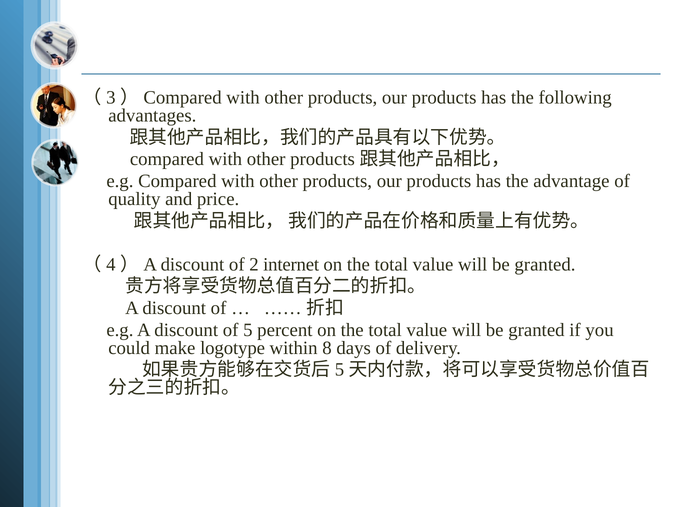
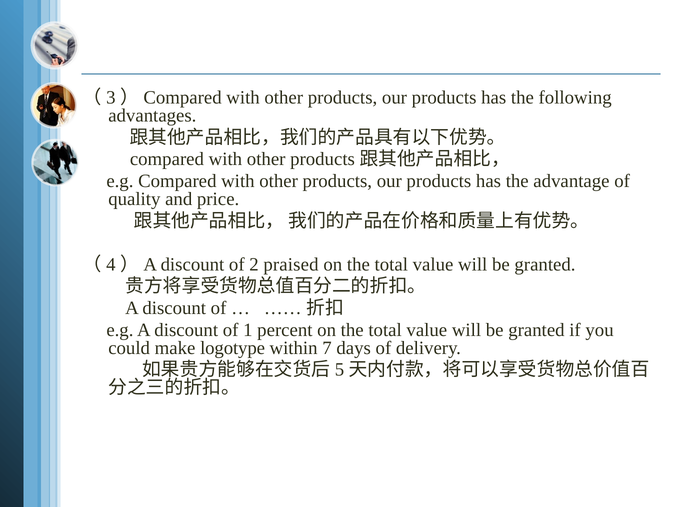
internet: internet -> praised (291, 264)
5: 5 -> 1 (248, 330)
8: 8 -> 7 (327, 348)
